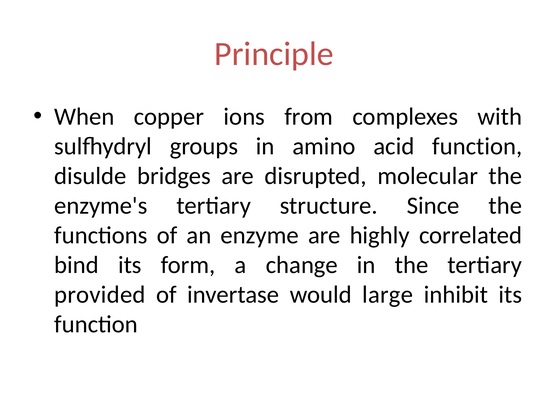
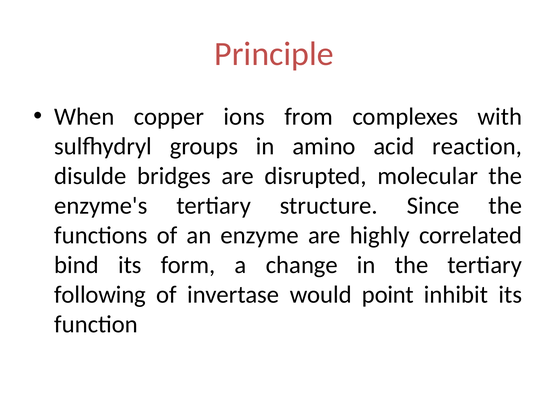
acid function: function -> reaction (477, 146)
provided: provided -> following (100, 295)
large: large -> point (388, 295)
